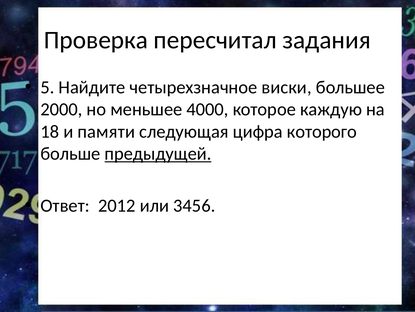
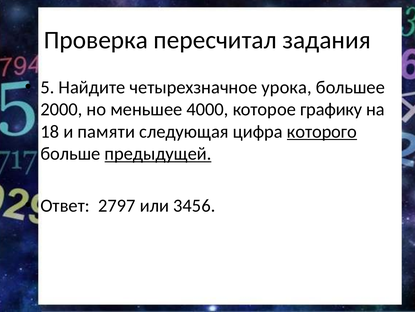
виски: виски -> урока (287, 87)
каждую: каждую -> графику (331, 109)
которого underline: none -> present (322, 131)
2012: 2012 -> 2797 (117, 205)
